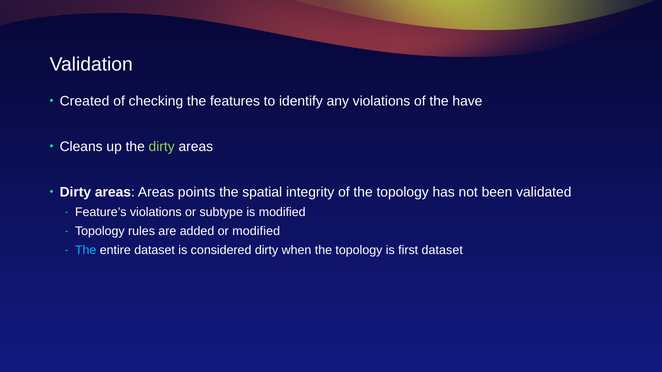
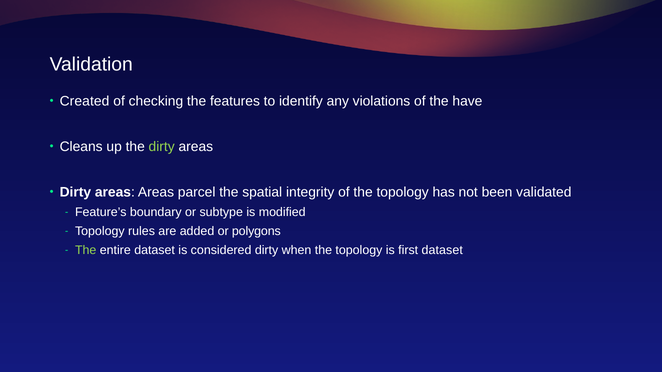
points: points -> parcel (197, 193)
Feature’s violations: violations -> boundary (156, 212)
or modified: modified -> polygons (256, 231)
The colour: light blue -> light green (86, 250)
